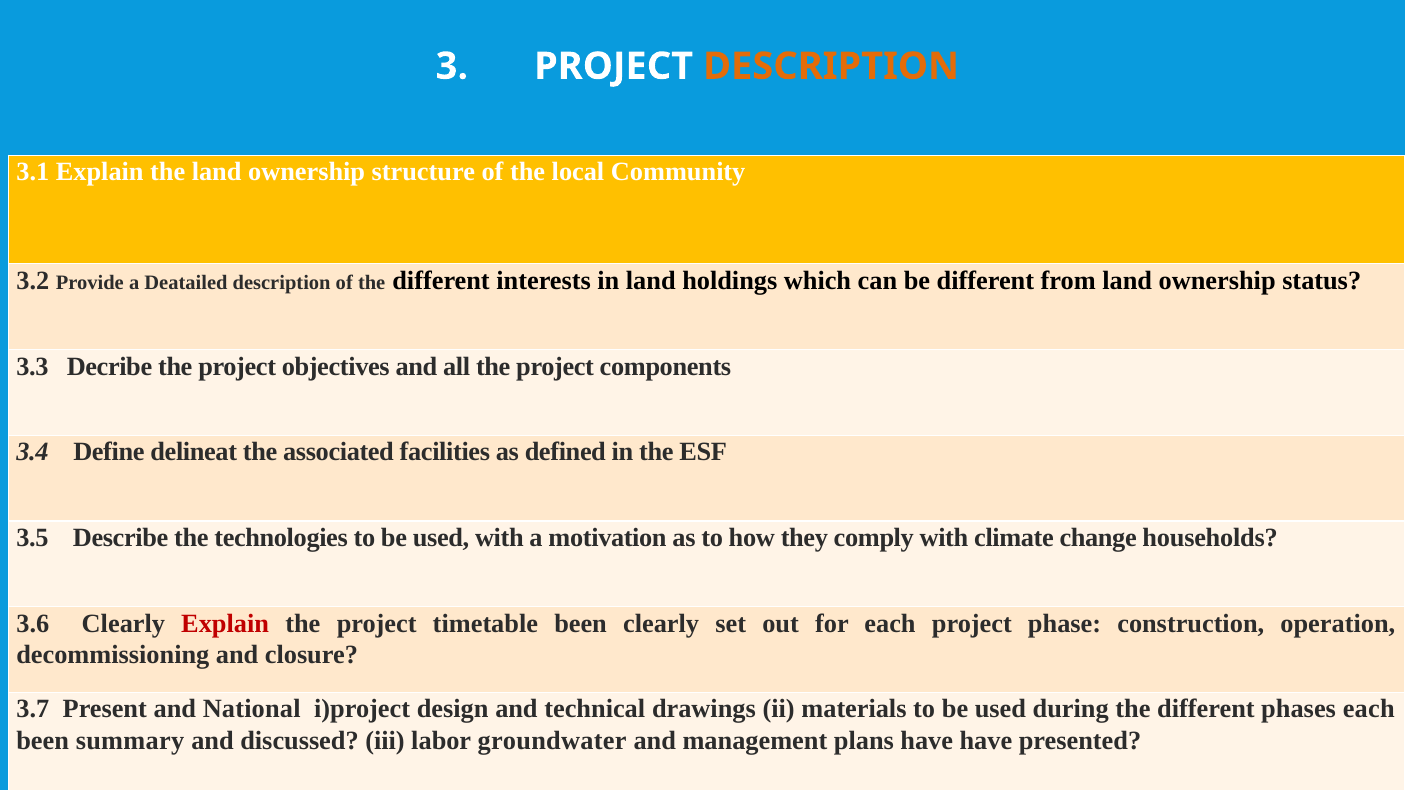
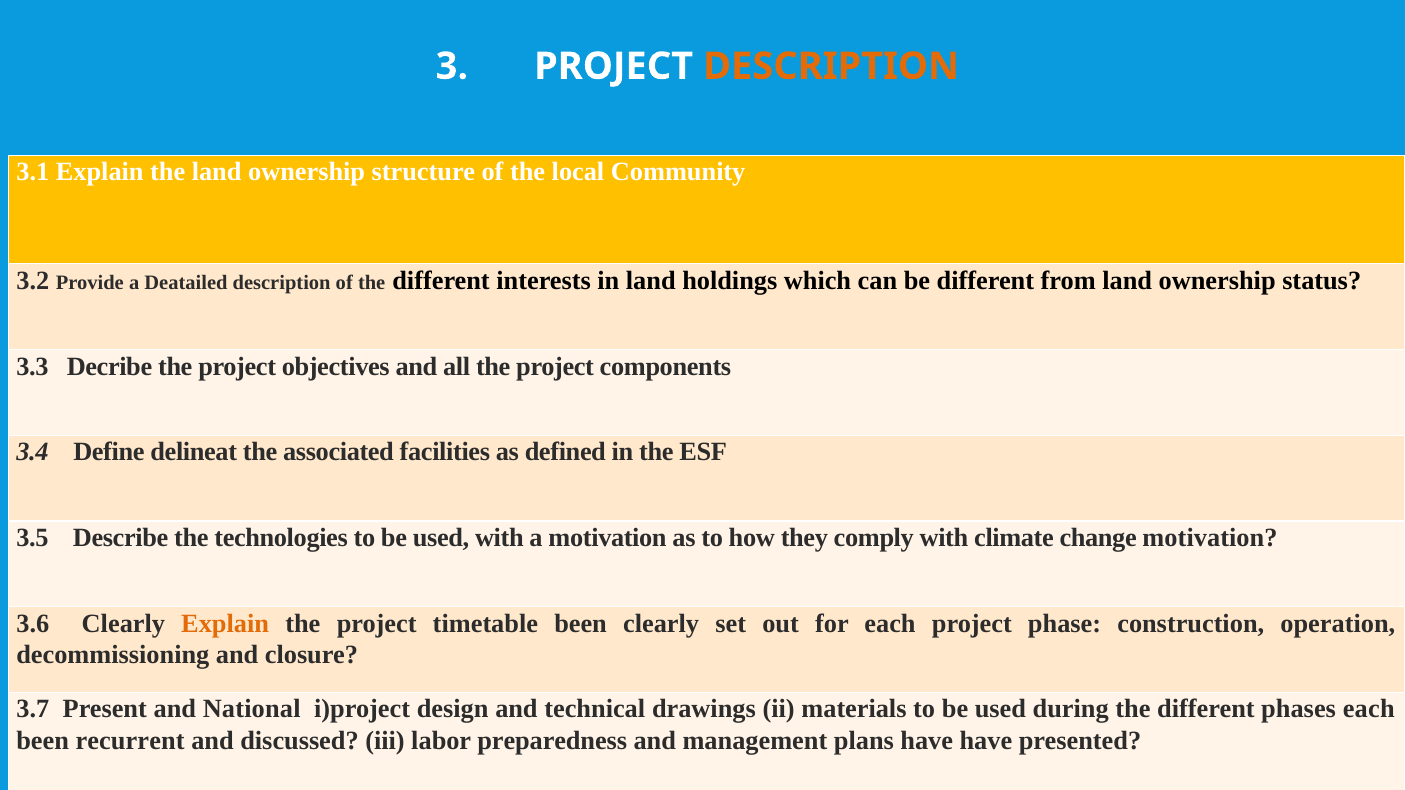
change households: households -> motivation (1210, 538)
Explain colour: red -> orange (225, 624)
summary: summary -> recurrent (130, 741)
groundwater: groundwater -> preparedness (552, 741)
